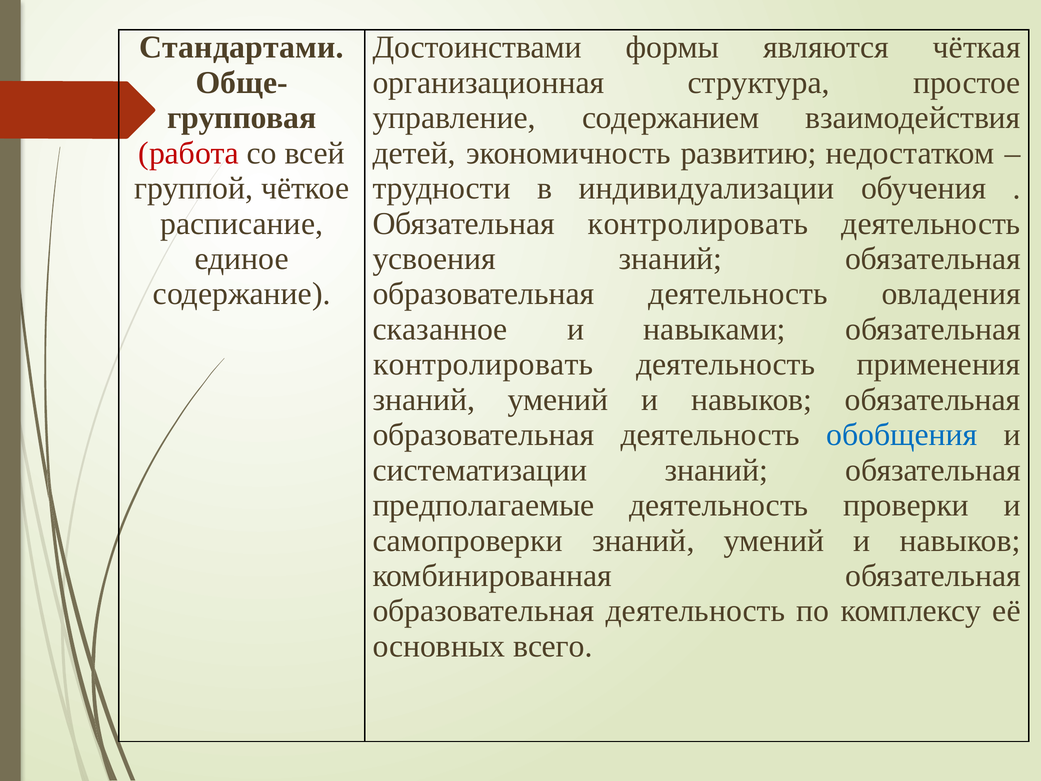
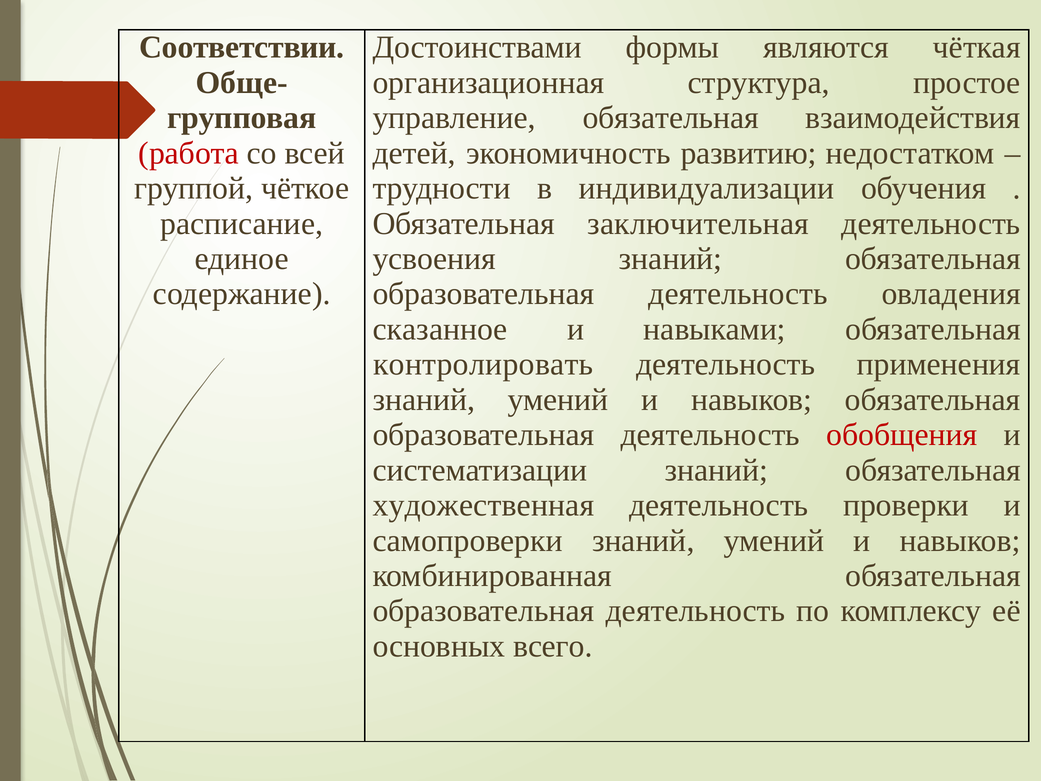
Стандартами: Стандартами -> Соответствии (242, 47)
управление содержанием: содержанием -> обязательная (671, 118)
контролировать: контролировать -> заключительная (698, 223)
обобщения colour: blue -> red (902, 435)
предполагаемые: предполагаемые -> художественная (483, 505)
